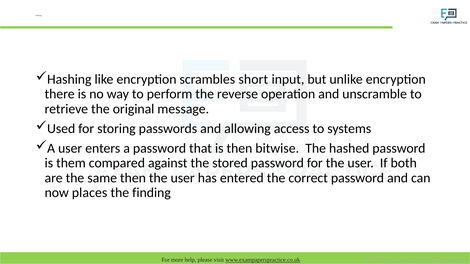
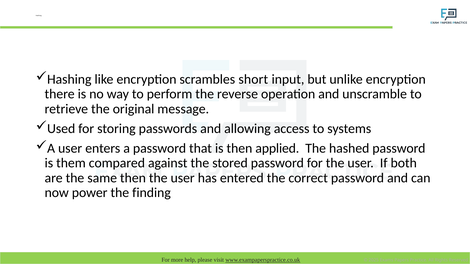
bitwise: bitwise -> applied (277, 148)
places: places -> power (90, 193)
